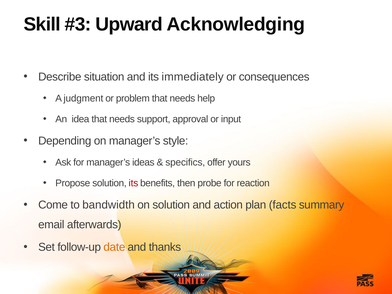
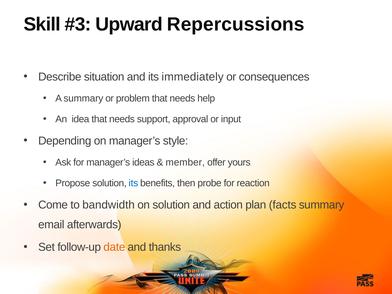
Acknowledging: Acknowledging -> Repercussions (236, 24)
A judgment: judgment -> summary (83, 98)
specifics: specifics -> member (185, 162)
its colour: red -> blue (133, 183)
